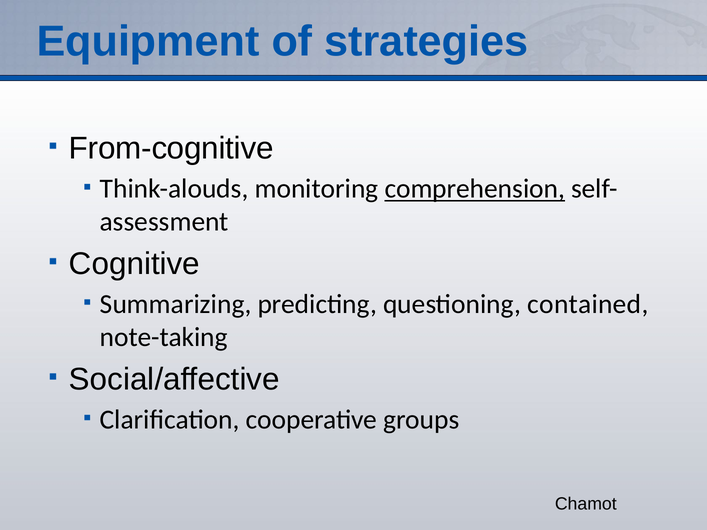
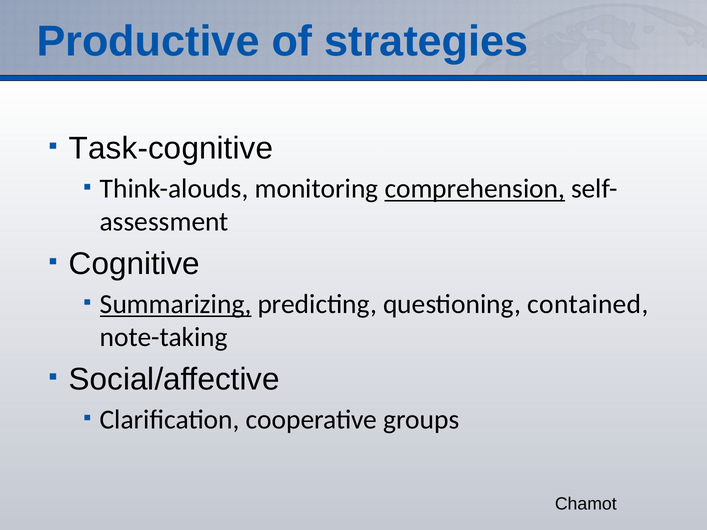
Equipment: Equipment -> Productive (148, 41)
From-cognitive: From-cognitive -> Task-cognitive (171, 148)
Summarizing underline: none -> present (176, 304)
